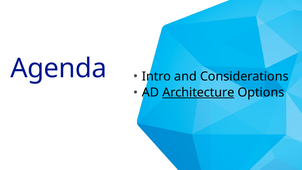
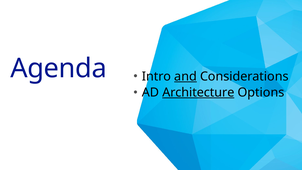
and underline: none -> present (185, 76)
